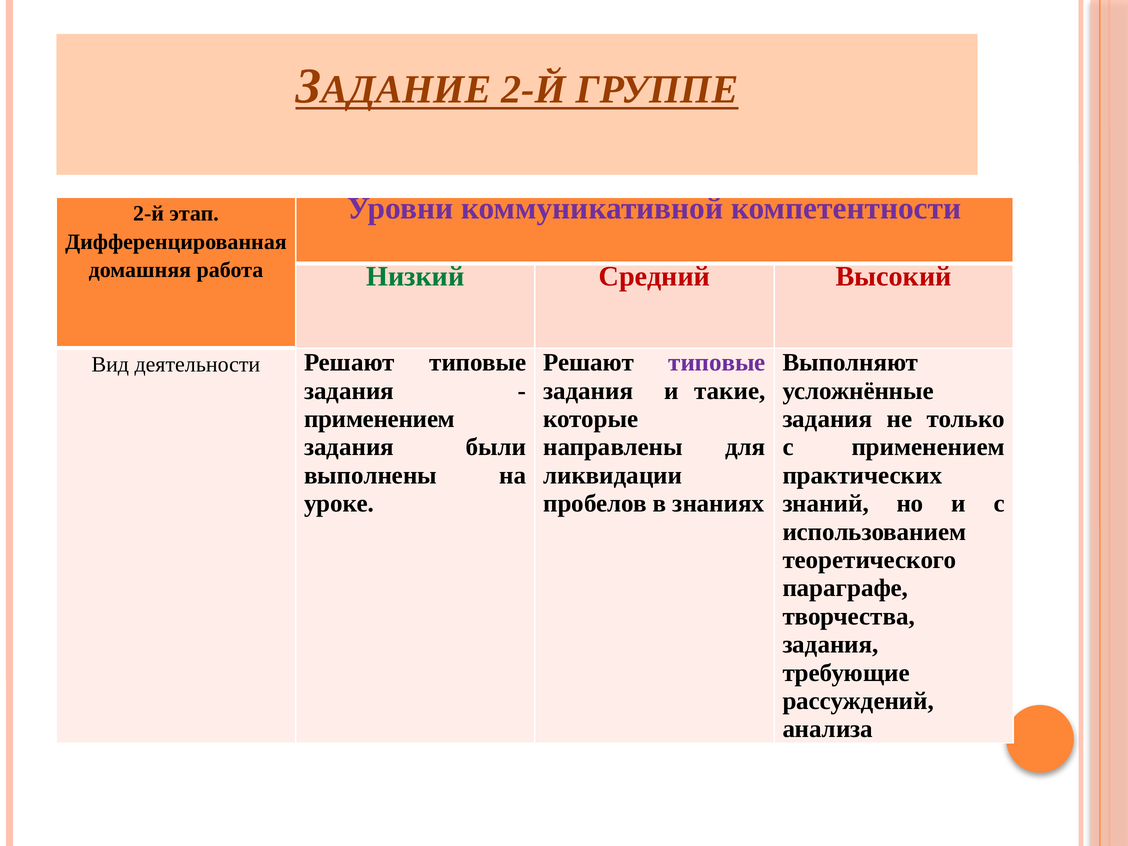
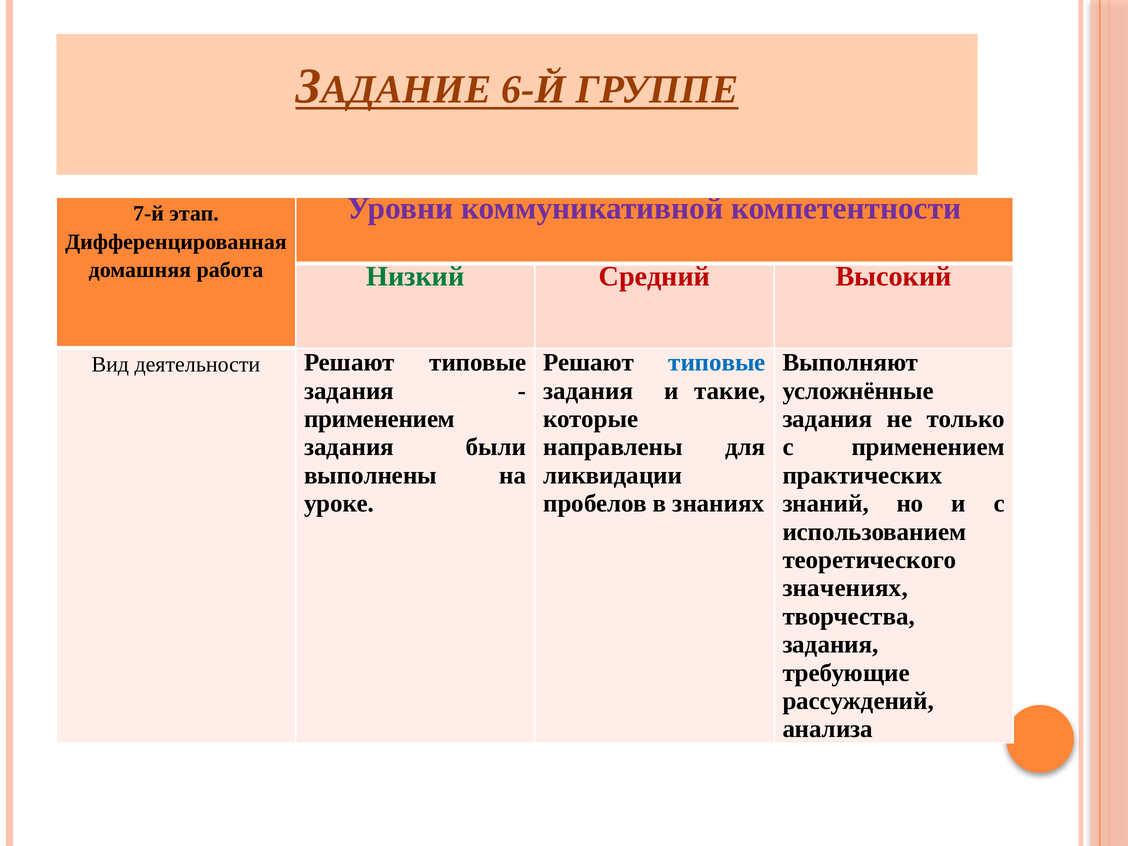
2-Й: 2-Й -> 6-Й (534, 90)
2-й: 2-й -> 7-й (148, 214)
типовые colour: purple -> blue (717, 363)
параграфе: параграфе -> значениях (845, 588)
